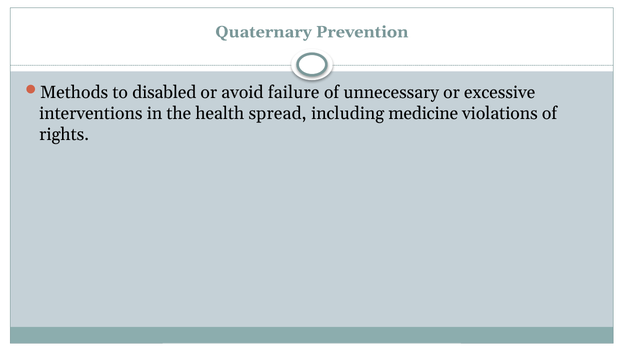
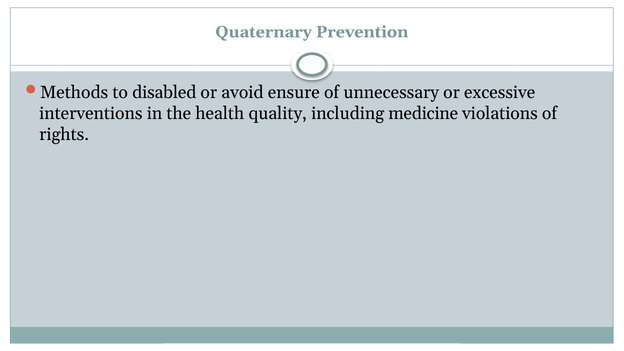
failure: failure -> ensure (294, 92)
spread: spread -> quality (278, 113)
